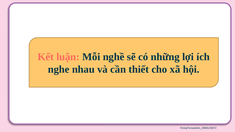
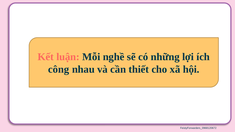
nghe: nghe -> công (59, 69)
